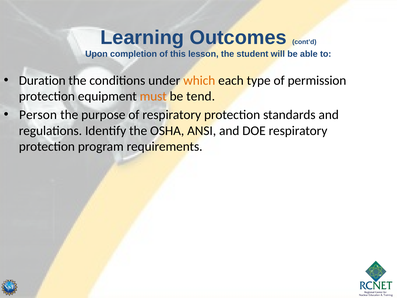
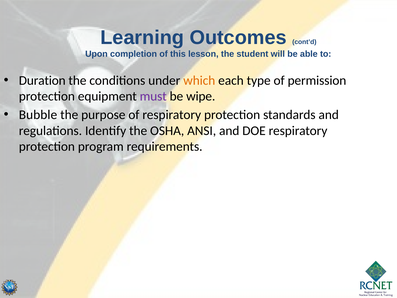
must colour: orange -> purple (153, 96)
tend: tend -> wipe (201, 96)
Person: Person -> Bubble (38, 115)
